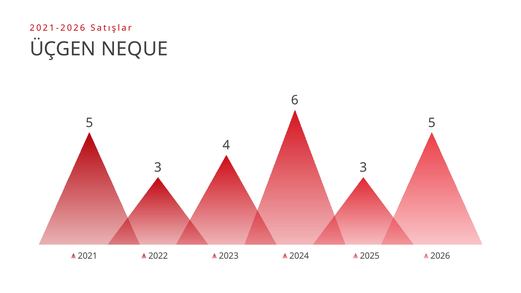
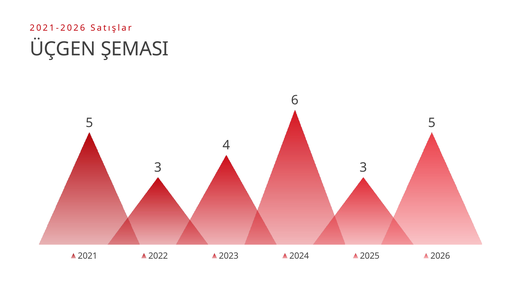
NEQUE: NEQUE -> ŞEMASI (135, 49)
